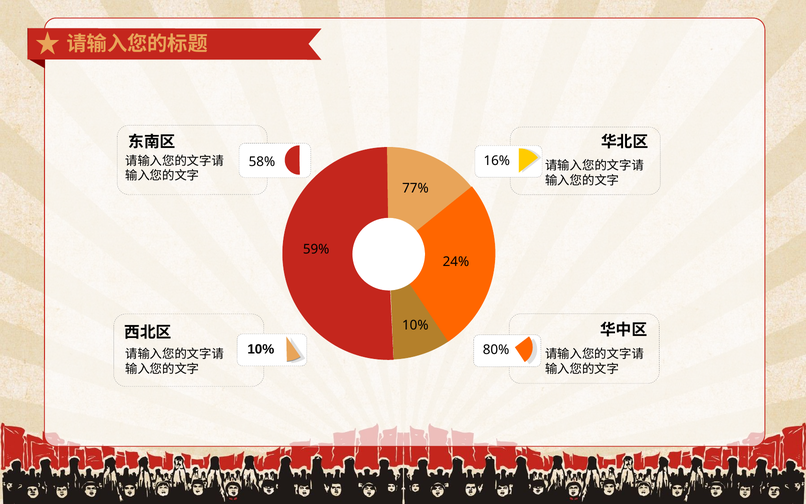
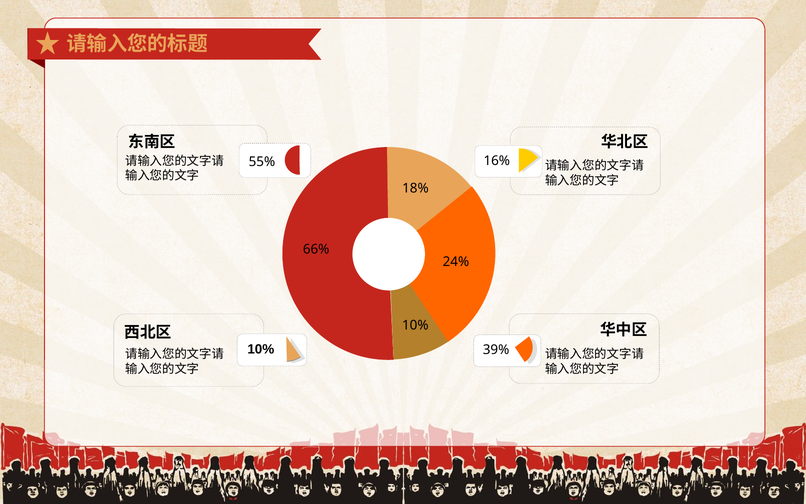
58%: 58% -> 55% (262, 162)
77%: 77% -> 18% (415, 188)
59%: 59% -> 66% (316, 249)
80%: 80% -> 39% (496, 350)
